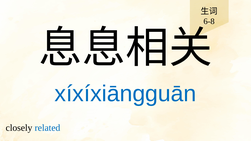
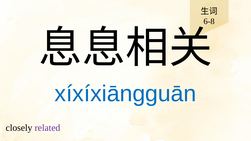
related colour: blue -> purple (47, 128)
